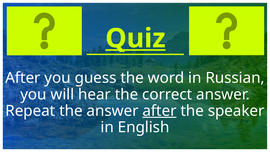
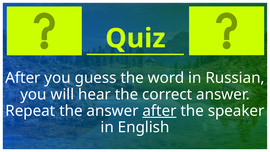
Quiz underline: present -> none (135, 38)
